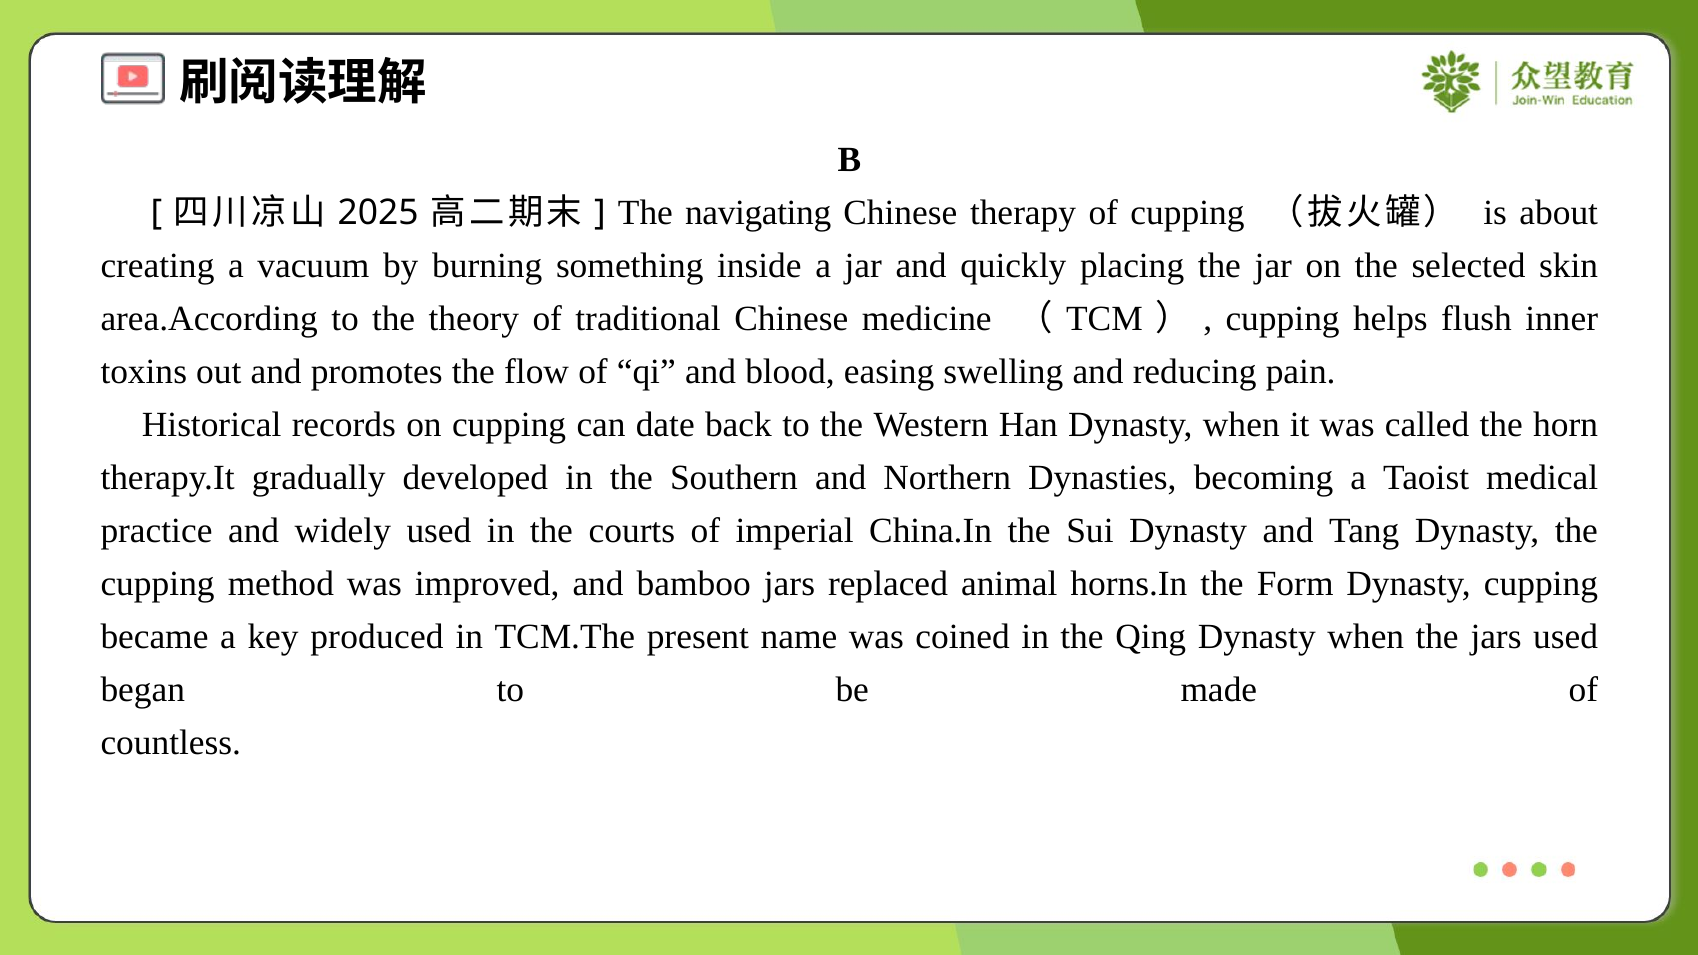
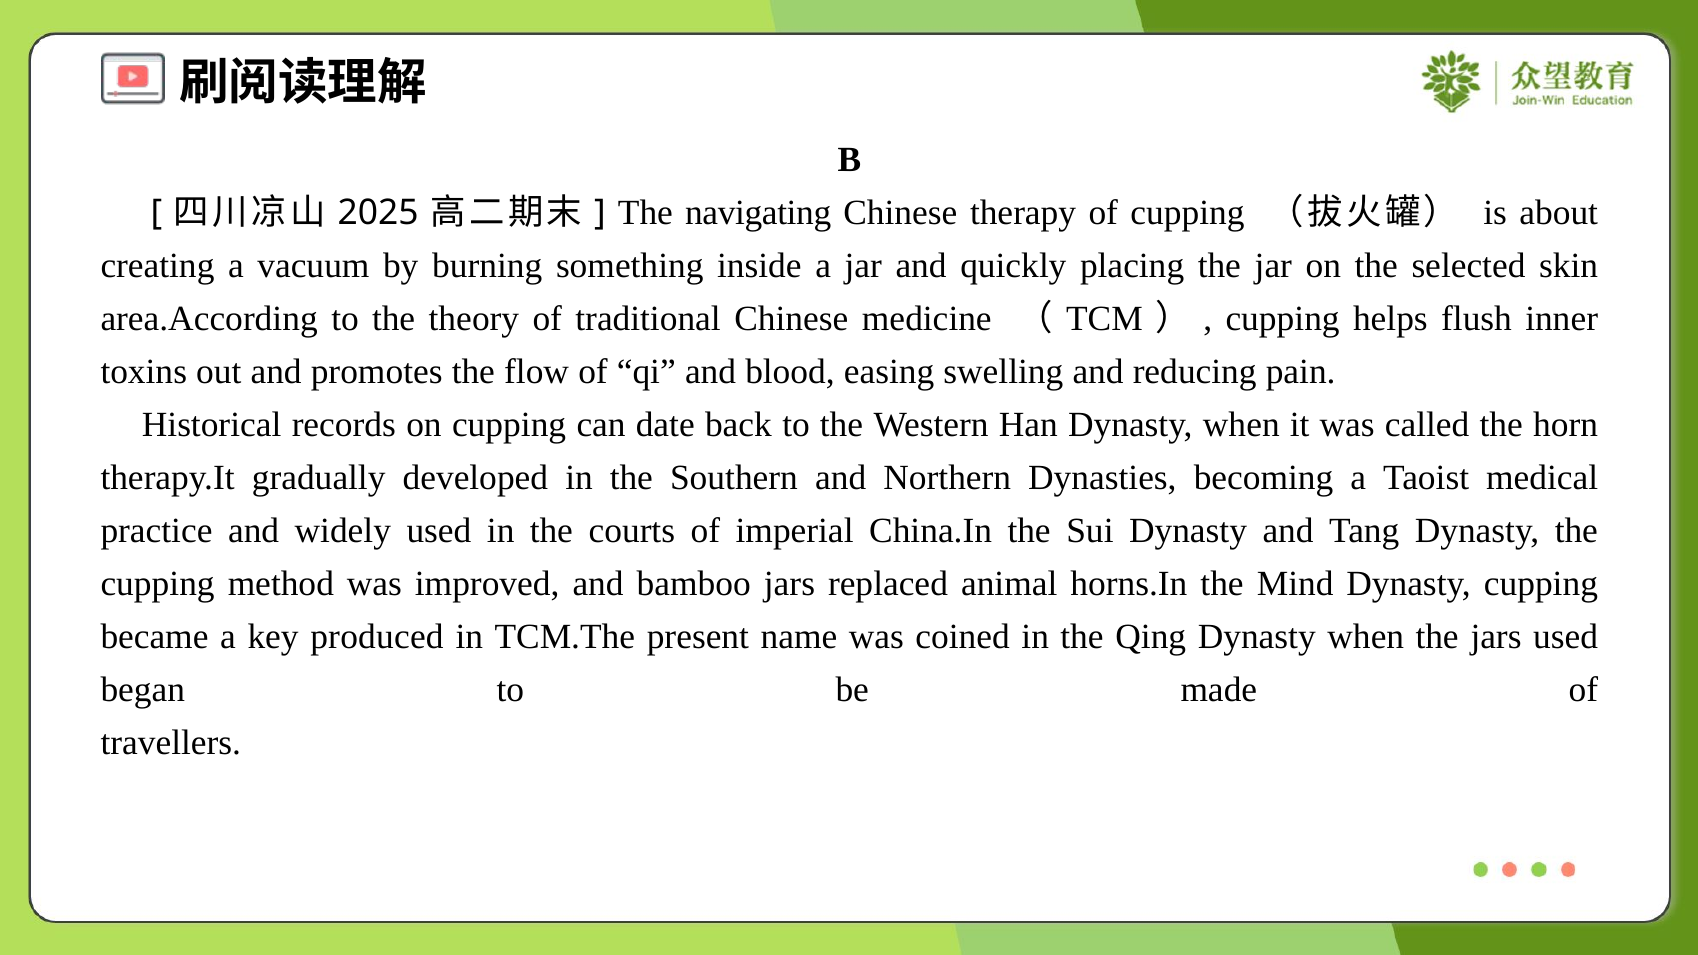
Form: Form -> Mind (1295, 584)
countless: countless -> travellers (171, 743)
